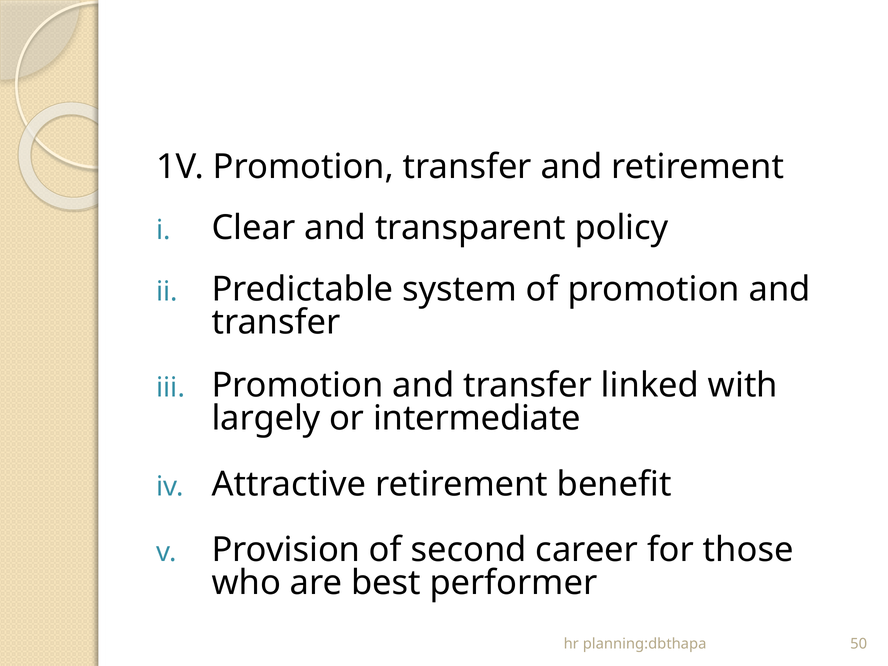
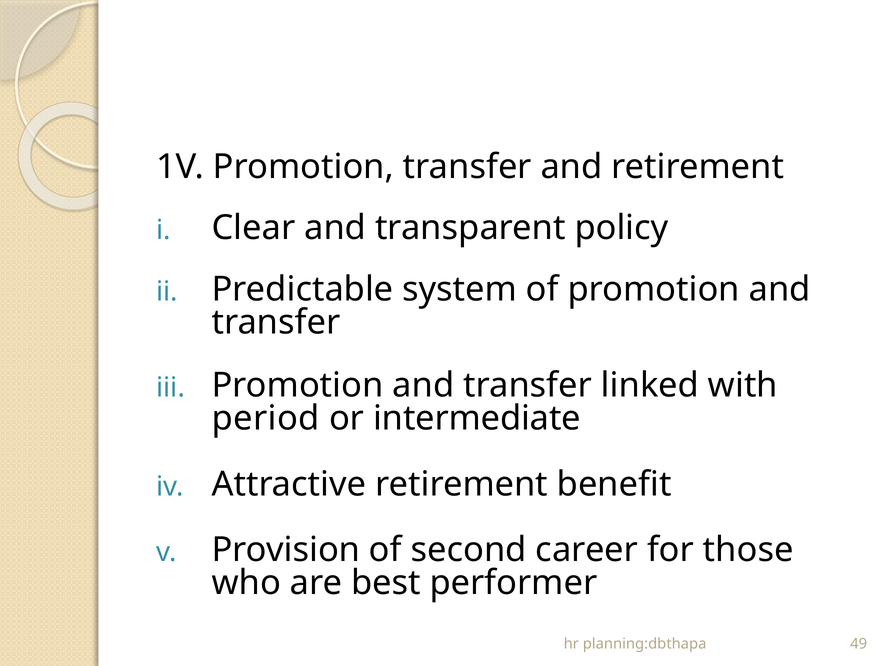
largely: largely -> period (266, 418)
50: 50 -> 49 (859, 644)
